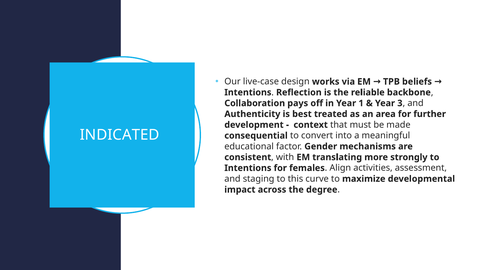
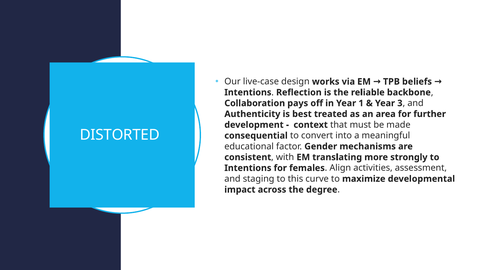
INDICATED: INDICATED -> DISTORTED (120, 135)
